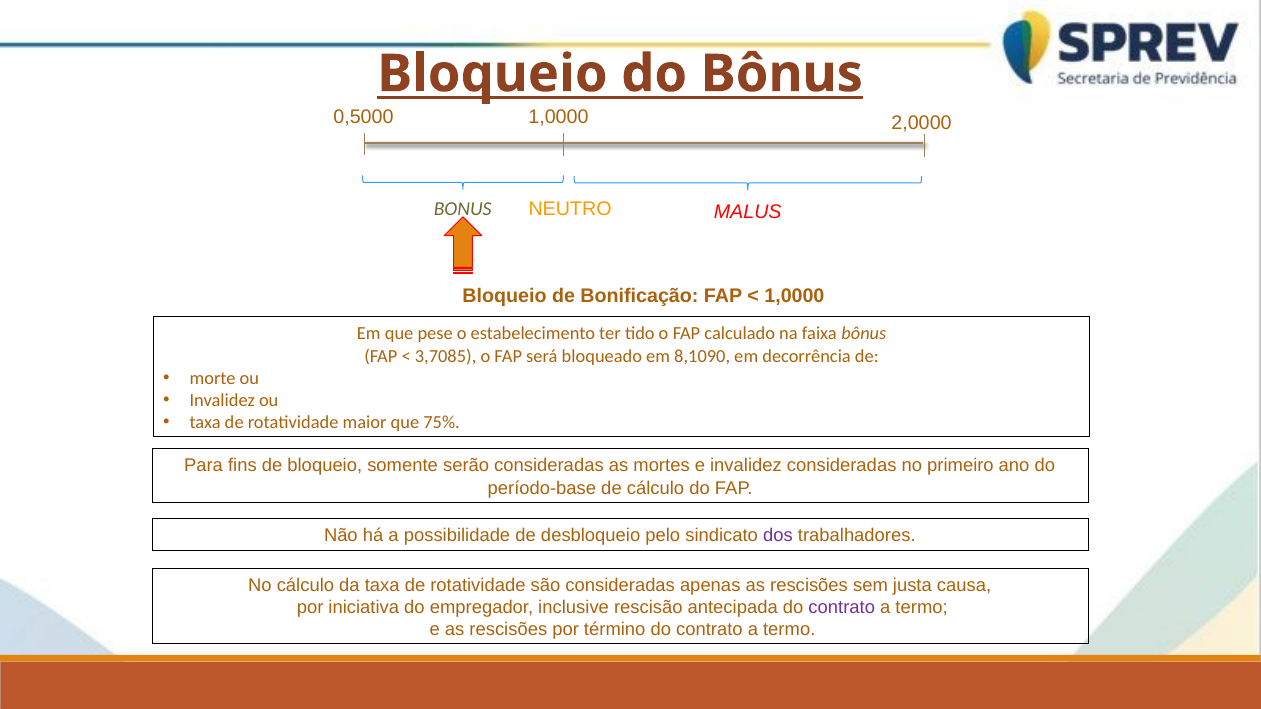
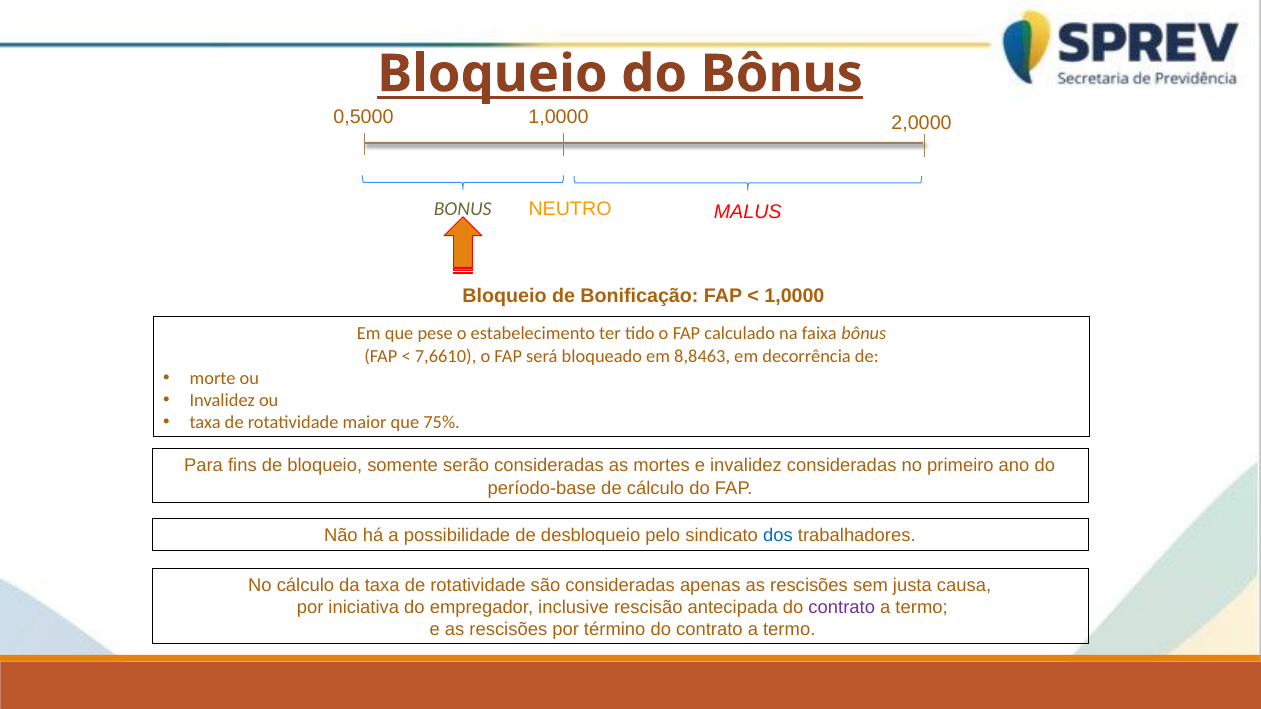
3,7085: 3,7085 -> 7,6610 (446, 356)
8,1090: 8,1090 -> 8,8463 (702, 356)
dos colour: purple -> blue (778, 536)
